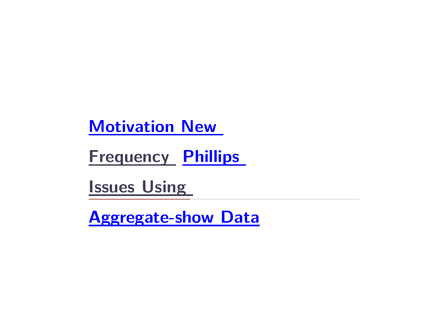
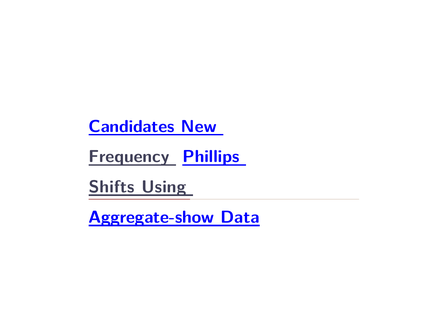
Motivation: Motivation -> Candidates (132, 126)
Issues: Issues -> Shifts (112, 187)
